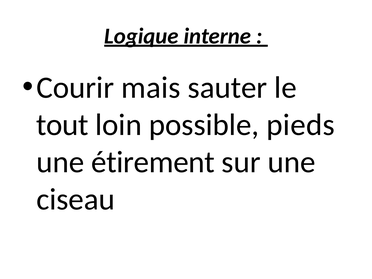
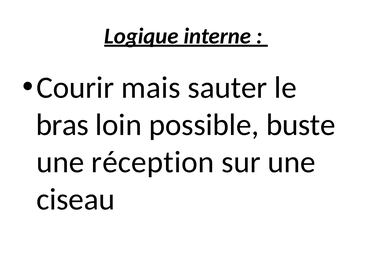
tout: tout -> bras (62, 125)
pieds: pieds -> buste (301, 125)
étirement: étirement -> réception (153, 162)
